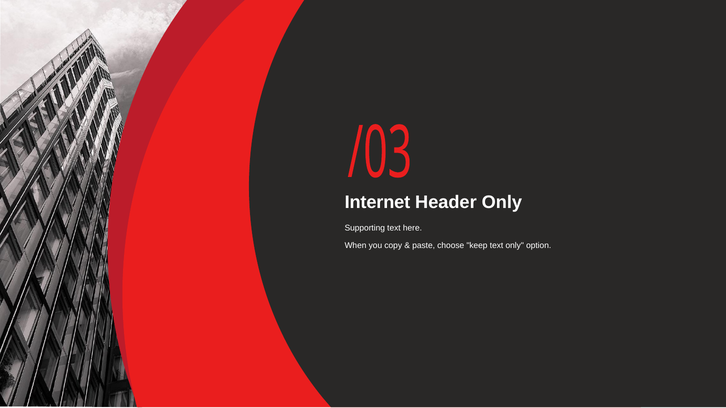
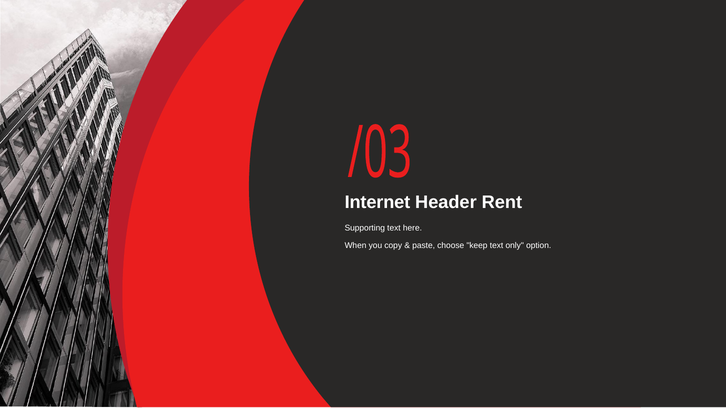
Header Only: Only -> Rent (502, 203)
